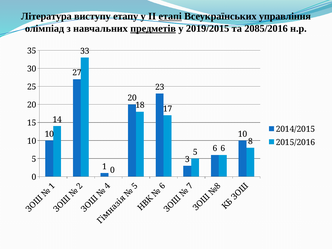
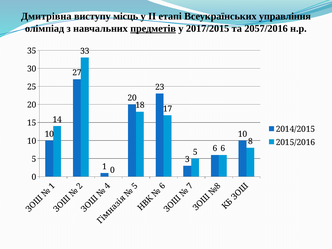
Література: Література -> Дмитрівна (46, 16)
етапу: етапу -> місць (126, 16)
етапі underline: present -> none (170, 16)
2019/2015: 2019/2015 -> 2017/2015 (208, 29)
2085/2016: 2085/2016 -> 2057/2016 (266, 29)
